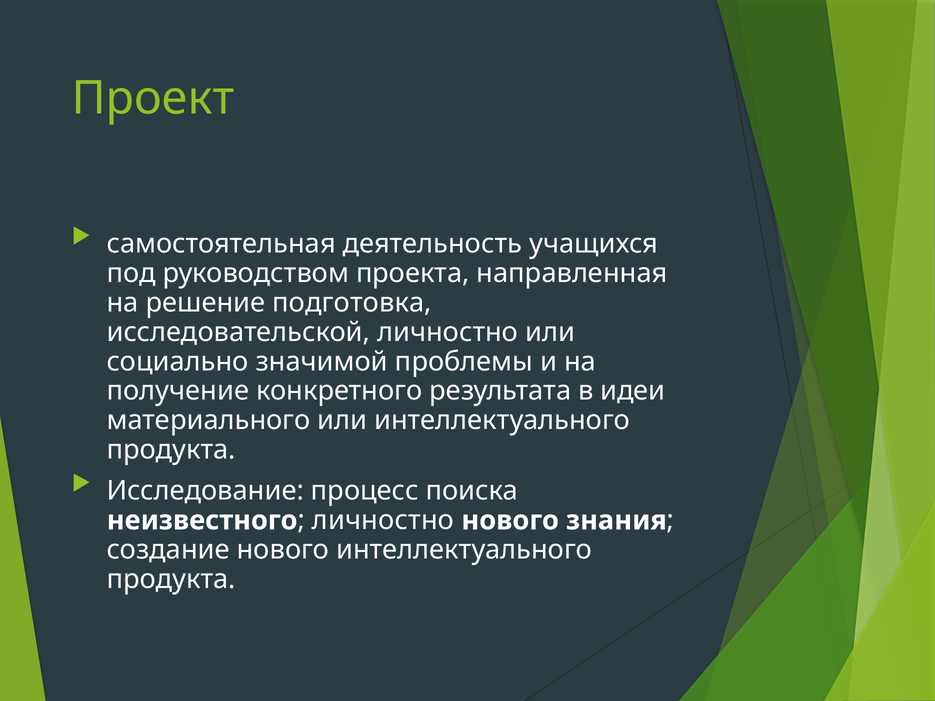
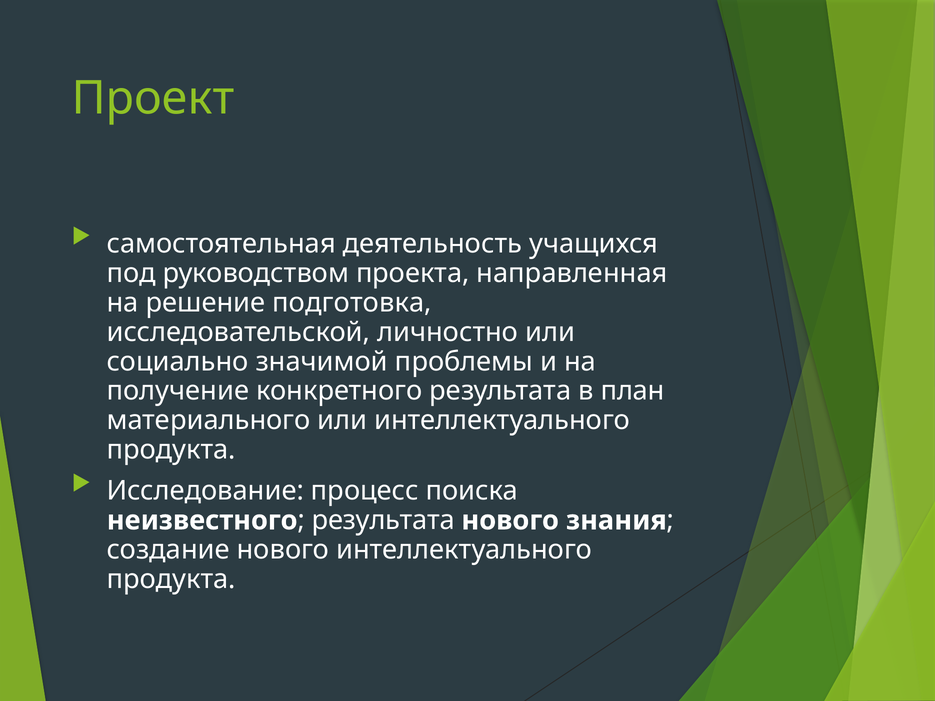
идеи: идеи -> план (633, 391)
личностно: личностно -> результата (383, 521)
